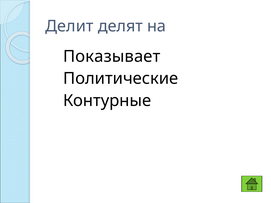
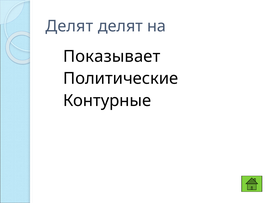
Делит: Делит -> Делят (69, 26)
